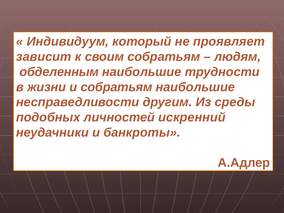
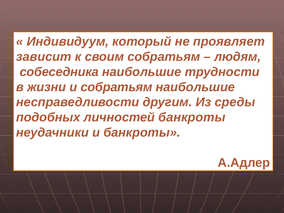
обделенным: обделенным -> собеседника (59, 72)
личностей искренний: искренний -> банкроты (192, 117)
